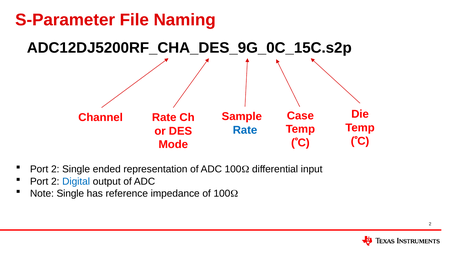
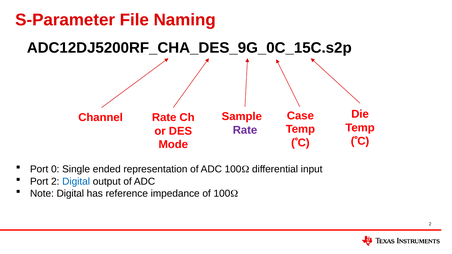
Rate colour: blue -> purple (245, 130)
2: 2 -> 0 (55, 169)
Note Single: Single -> Digital (70, 194)
